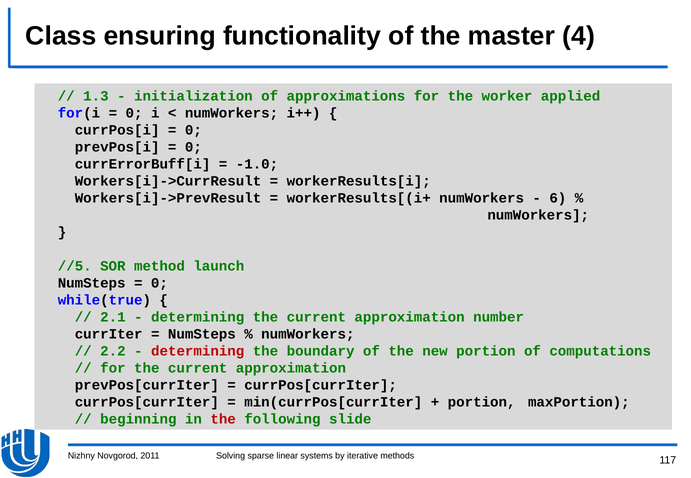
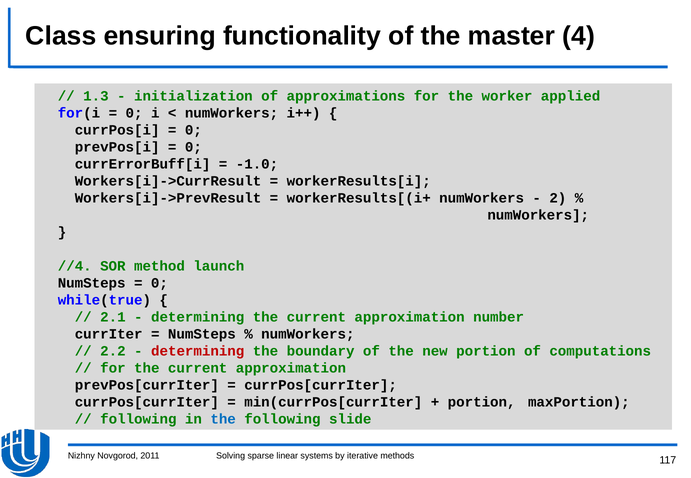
6: 6 -> 2 (558, 198)
//5: //5 -> //4 (75, 266)
beginning: beginning -> following (138, 419)
the colour: red -> blue (223, 419)
